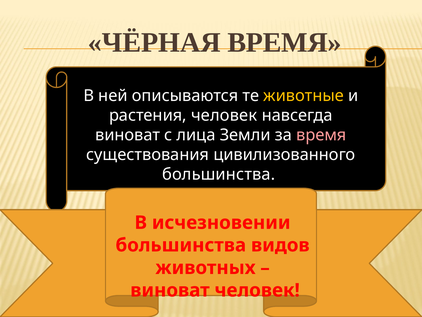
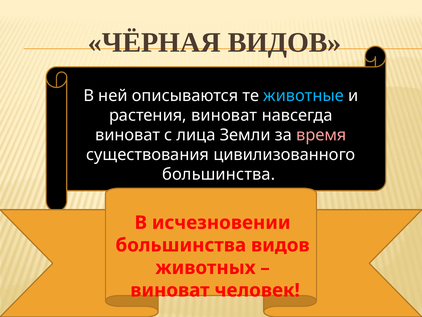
ЧЁРНАЯ ВРЕМЯ: ВРЕМЯ -> ВИДОВ (285, 42)
животные colour: yellow -> light blue (304, 95)
растения человек: человек -> виноват (224, 115)
